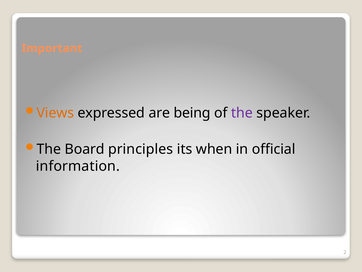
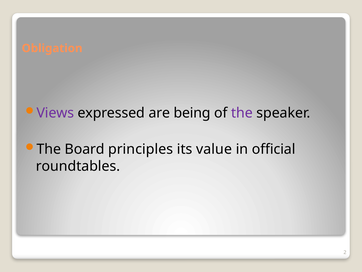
Important: Important -> Obligation (52, 48)
Views colour: orange -> purple (55, 113)
when: when -> value (214, 149)
information: information -> roundtables (78, 166)
